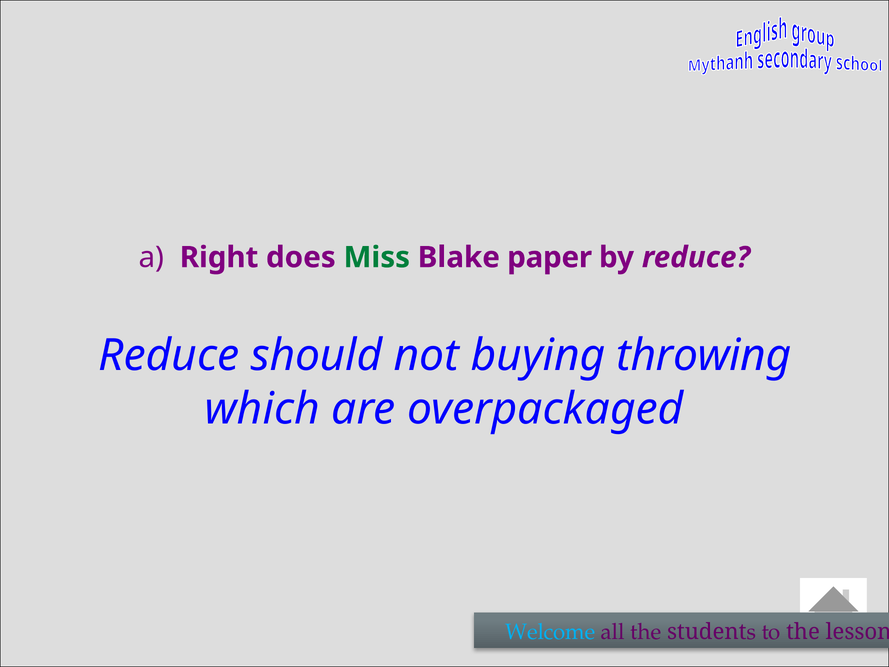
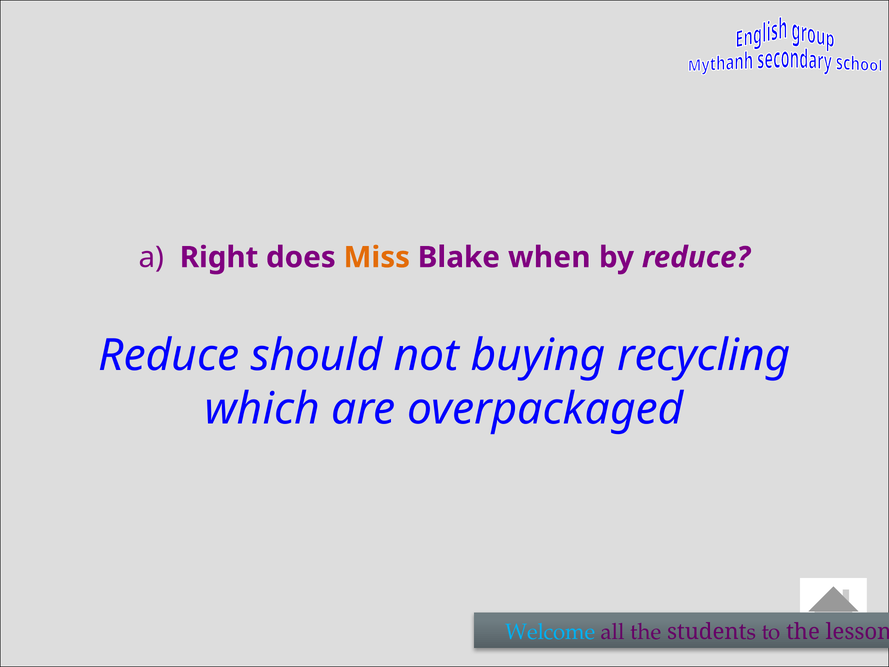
Miss colour: green -> orange (377, 257)
paper: paper -> when (549, 257)
throwing: throwing -> recycling (704, 355)
